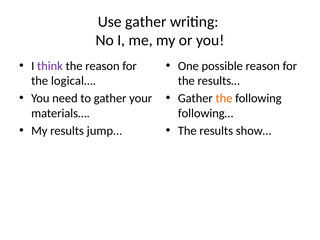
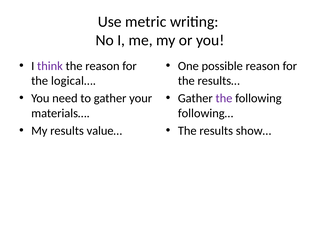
Use gather: gather -> metric (146, 22)
the colour: orange -> purple (224, 98)
jump…: jump… -> value… (104, 131)
